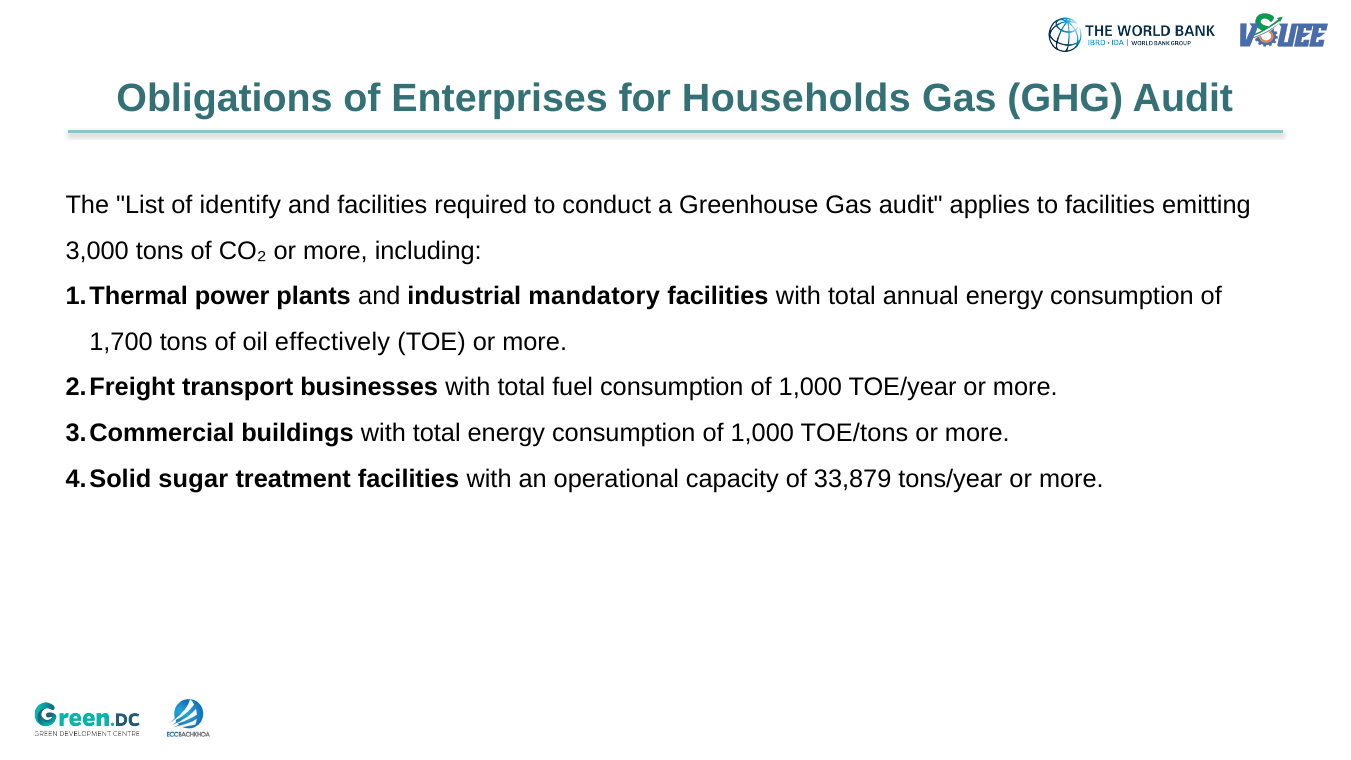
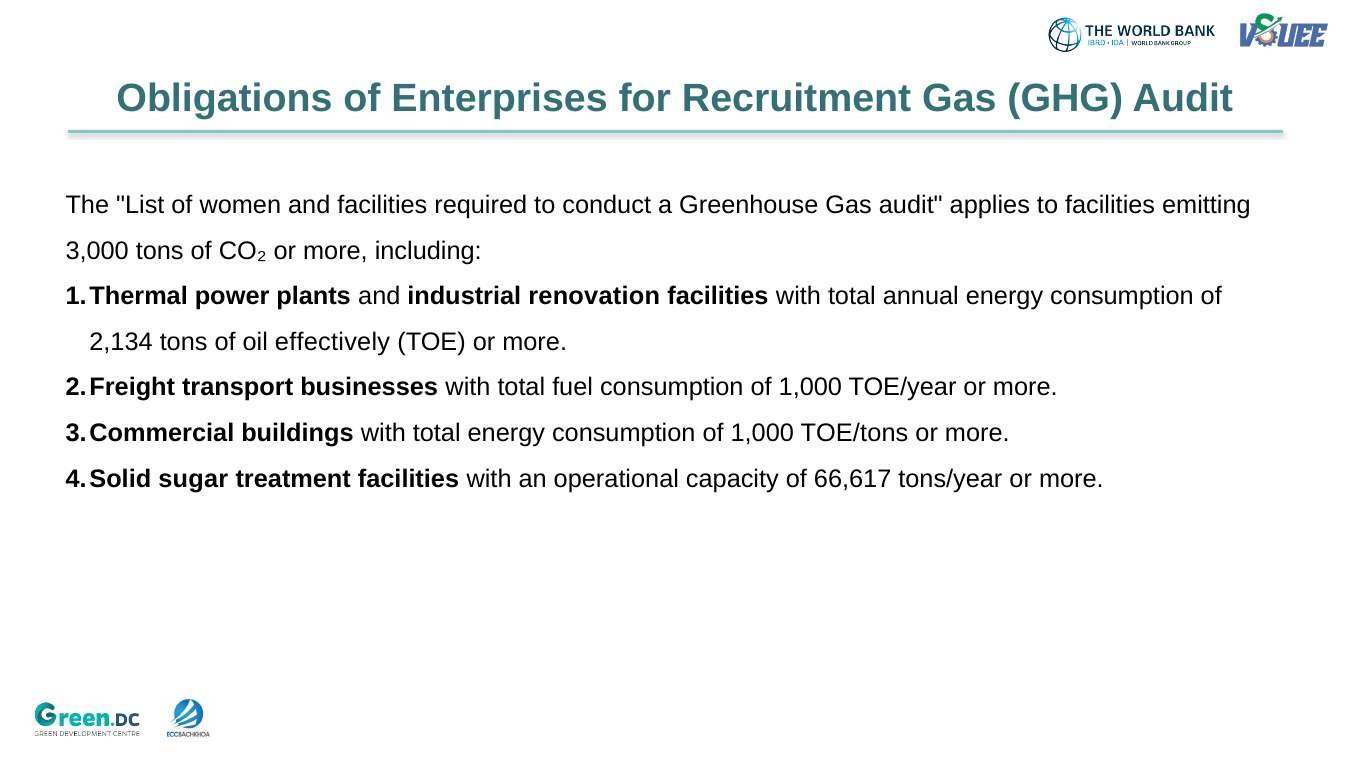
Households: Households -> Recruitment (797, 98)
identify: identify -> women (240, 205)
mandatory: mandatory -> renovation (594, 296)
1,700: 1,700 -> 2,134 (121, 342)
33,879: 33,879 -> 66,617 (853, 479)
